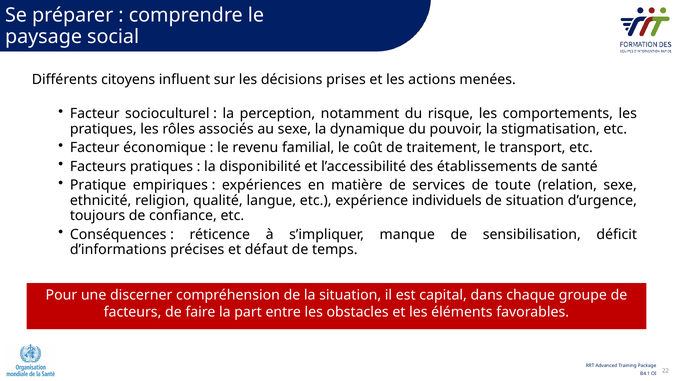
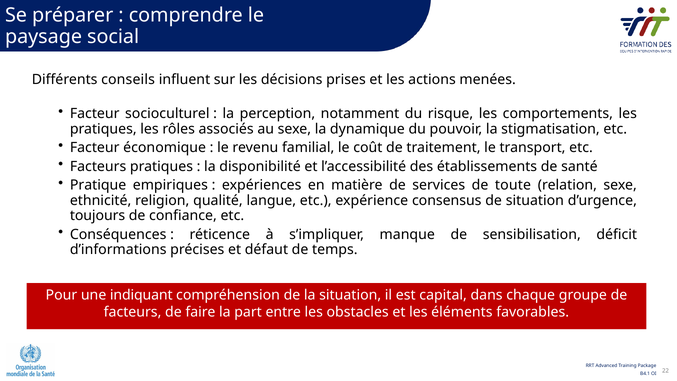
citoyens: citoyens -> conseils (128, 80)
individuels: individuels -> consensus (447, 200)
discerner: discerner -> indiquant (141, 295)
